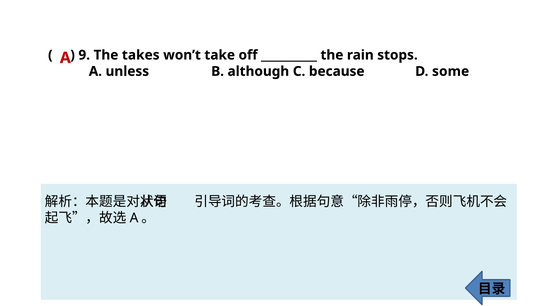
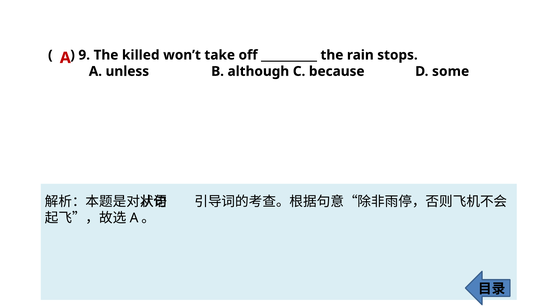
takes: takes -> killed (141, 55)
